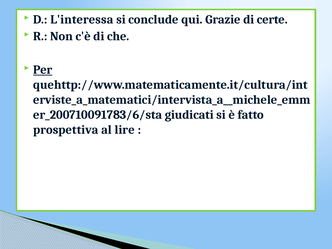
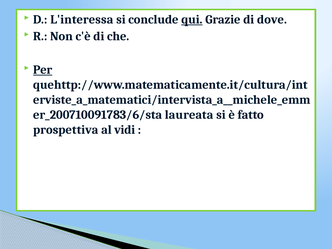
qui underline: none -> present (192, 19)
certe: certe -> dove (272, 19)
giudicati: giudicati -> laureata (189, 115)
lire: lire -> vidi (125, 130)
